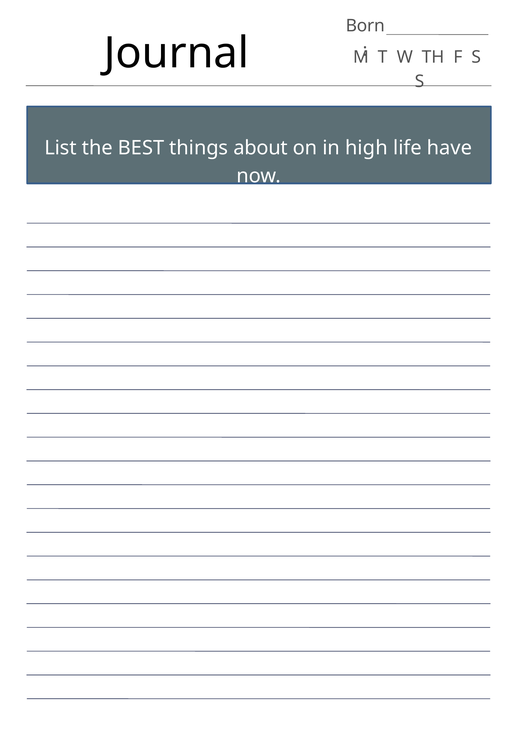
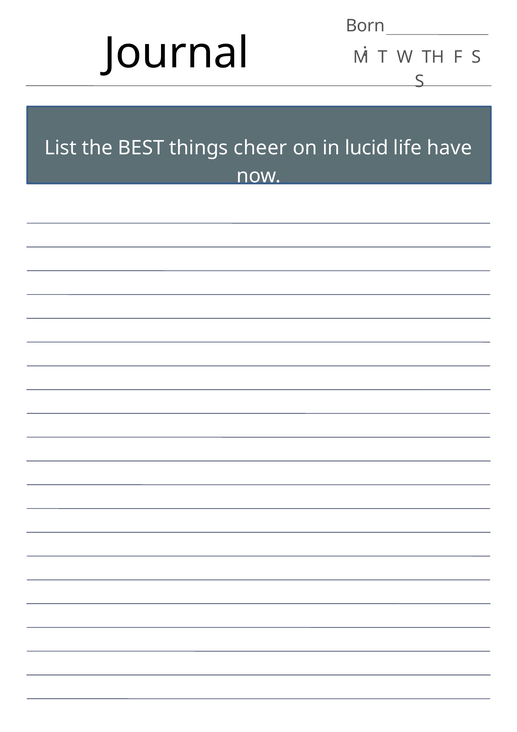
about: about -> cheer (260, 148)
high: high -> lucid (367, 148)
